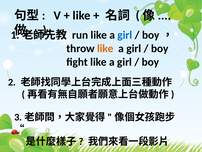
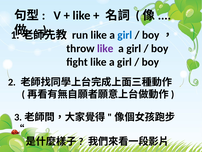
like colour: orange -> purple (105, 48)
